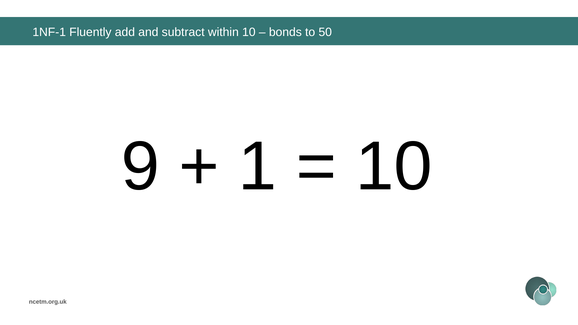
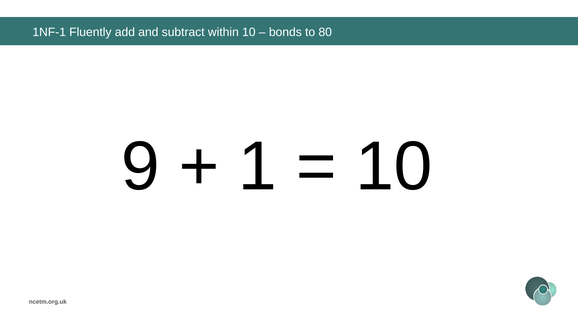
50: 50 -> 80 (325, 32)
